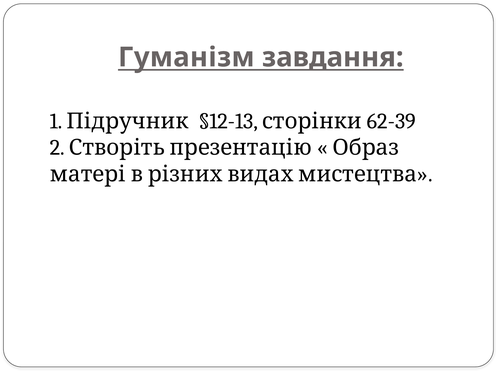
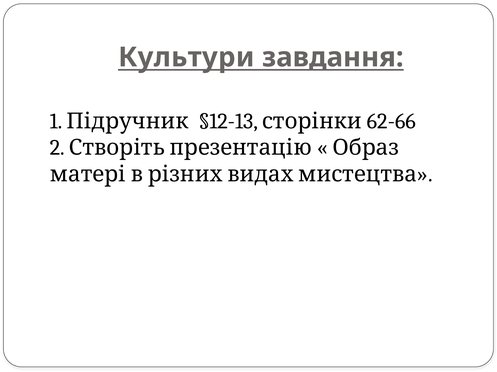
Гуманізм: Гуманізм -> Культури (186, 57)
62-39: 62-39 -> 62-66 (391, 121)
